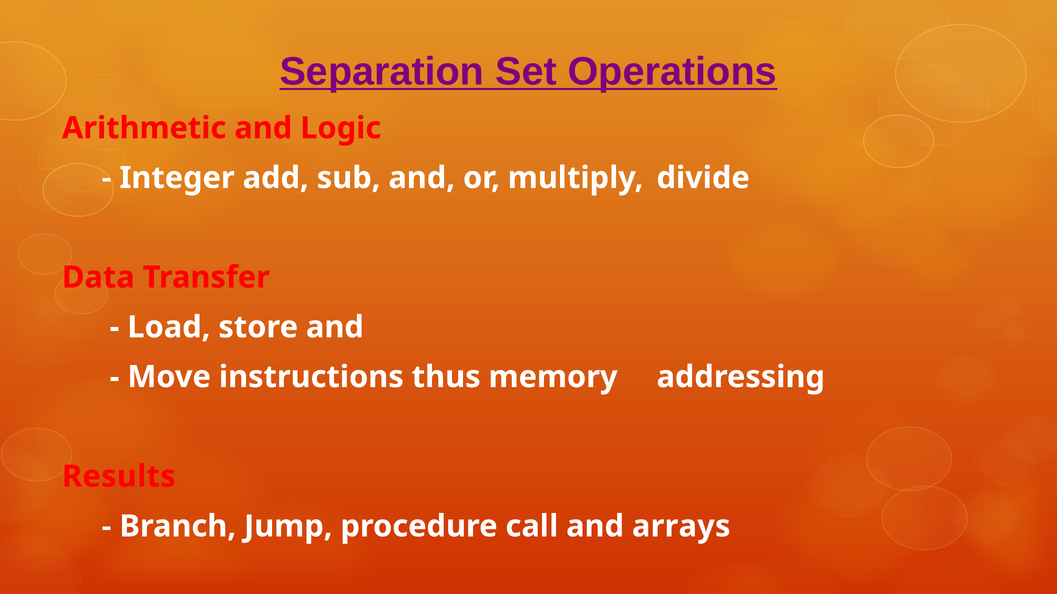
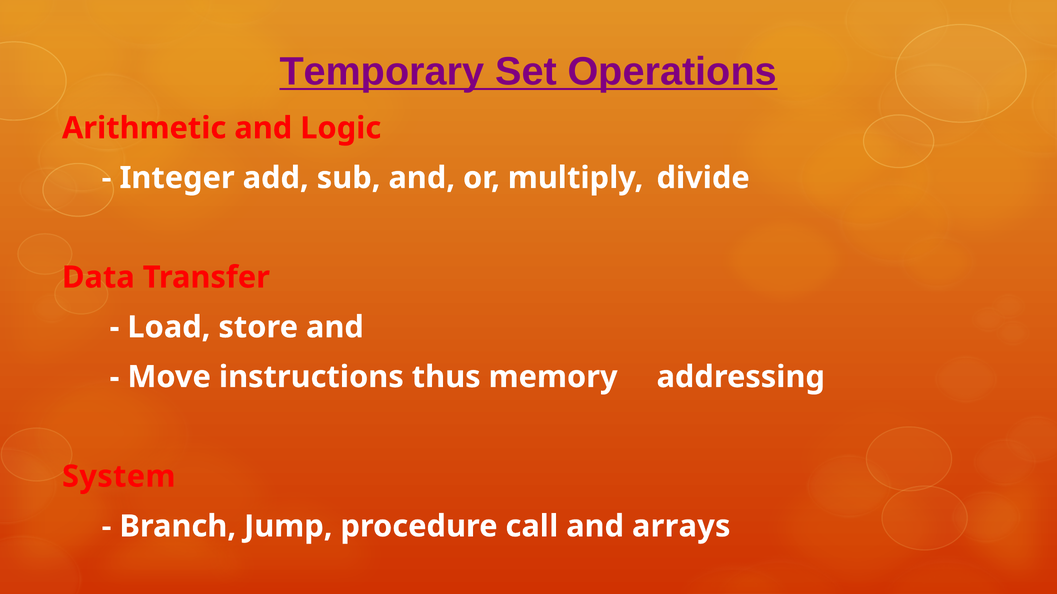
Separation: Separation -> Temporary (382, 72)
Results: Results -> System (119, 477)
